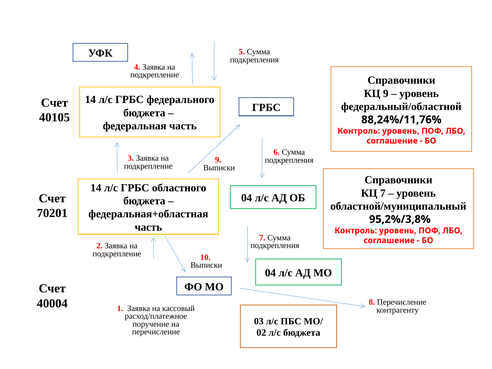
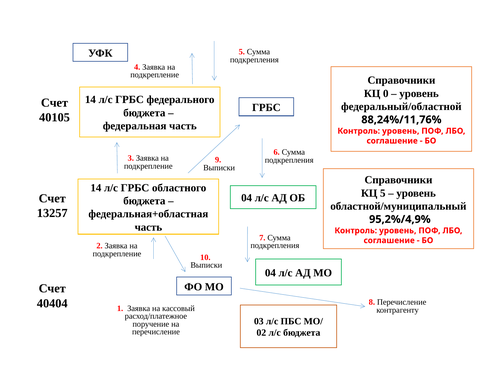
КЦ 9: 9 -> 0 (386, 93)
КЦ 7: 7 -> 5 (383, 193)
70201: 70201 -> 13257 (52, 213)
95,2%/3,8%: 95,2%/3,8% -> 95,2%/4,9% (400, 219)
40004: 40004 -> 40404 (52, 303)
